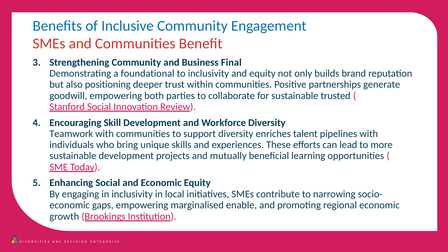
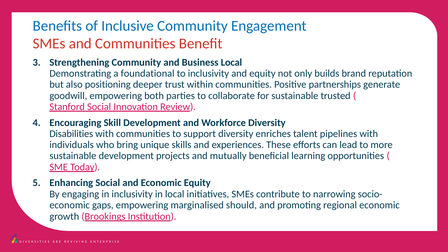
Business Final: Final -> Local (231, 62)
Teamwork: Teamwork -> Disabilities (71, 134)
enable: enable -> should (241, 205)
